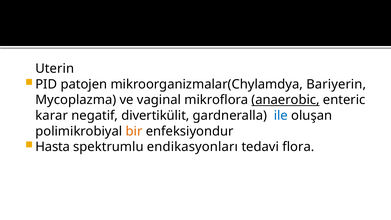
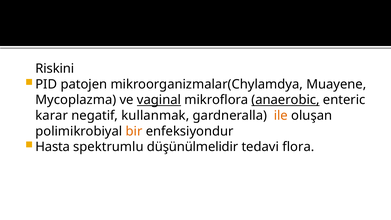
Uterin: Uterin -> Riskini (55, 69)
Bariyerin: Bariyerin -> Muayene (336, 84)
vaginal underline: none -> present (159, 100)
divertikülit: divertikülit -> kullanmak (155, 116)
ile colour: blue -> orange (281, 116)
endikasyonları: endikasyonları -> düşünülmelidir (193, 147)
